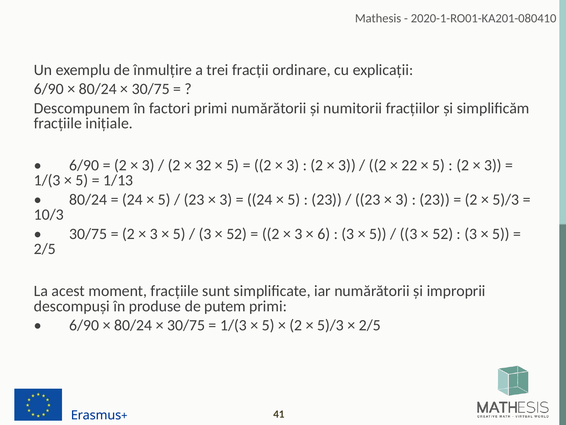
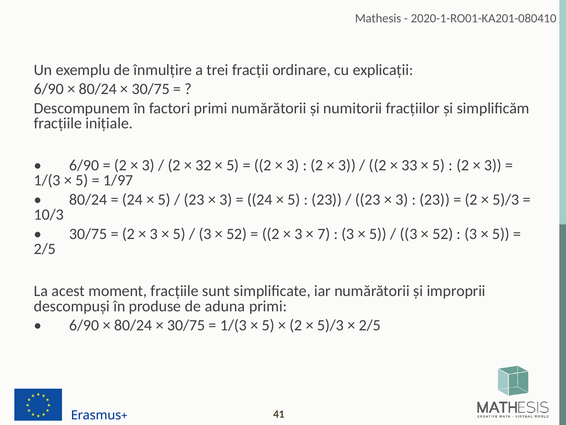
22: 22 -> 33 (409, 165)
1/13: 1/13 -> 1/97 (118, 180)
6: 6 -> 7 (324, 234)
putem: putem -> aduna (225, 306)
